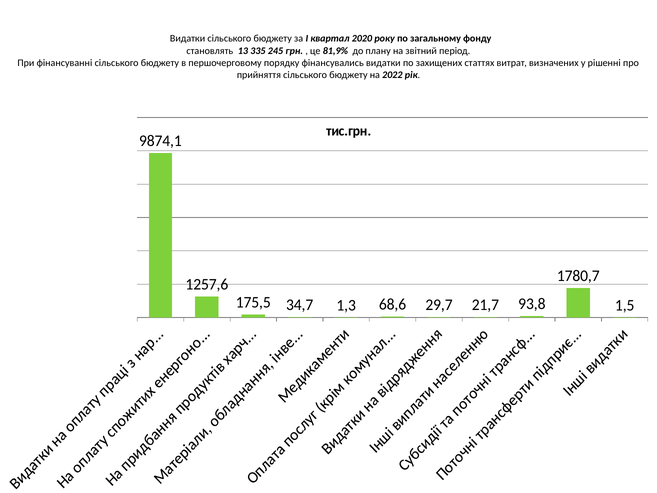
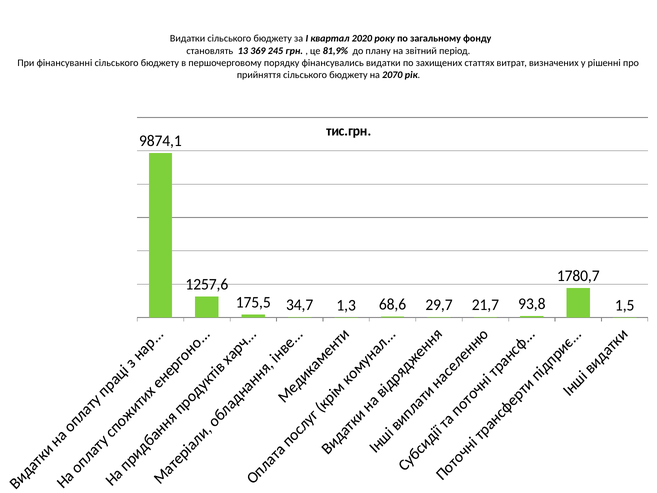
335: 335 -> 369 (258, 51)
2022: 2022 -> 2070 (392, 75)
